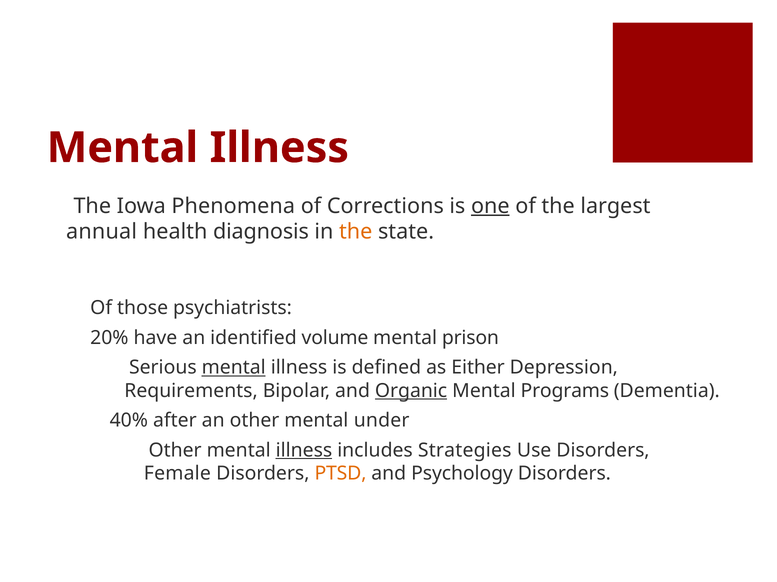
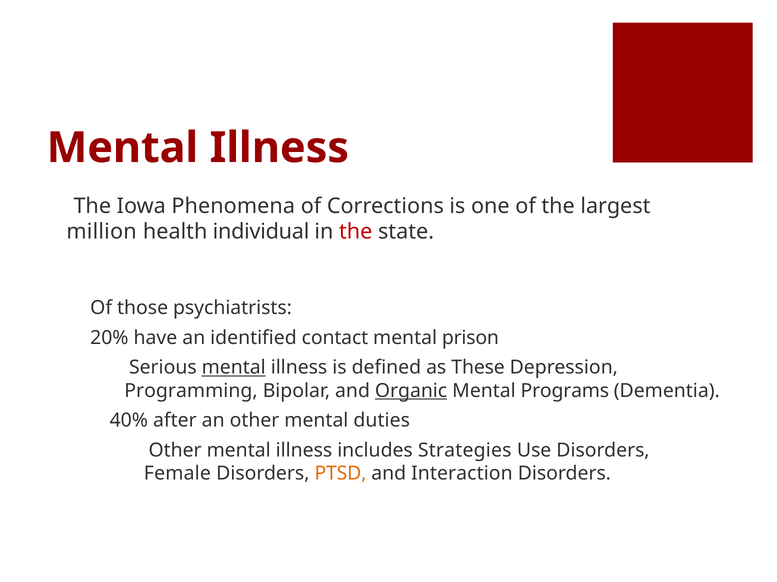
one underline: present -> none (490, 206)
annual: annual -> million (102, 232)
diagnosis: diagnosis -> individual (261, 232)
the colour: orange -> red (356, 232)
volume: volume -> contact (335, 338)
Either: Either -> These (478, 368)
Requirements: Requirements -> Programming (191, 391)
under: under -> duties (382, 421)
illness underline: present -> none (304, 451)
Psychology: Psychology -> Interaction (462, 474)
